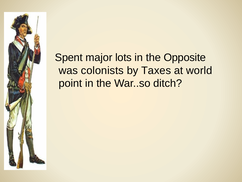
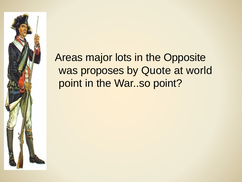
Spent: Spent -> Areas (69, 57)
colonists: colonists -> proposes (102, 70)
Taxes: Taxes -> Quote (156, 70)
War..so ditch: ditch -> point (168, 83)
